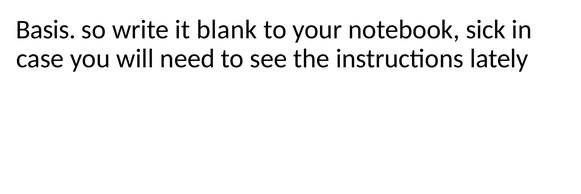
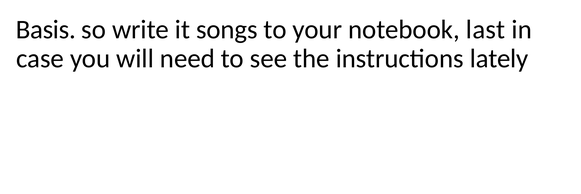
blank: blank -> songs (227, 29)
sick: sick -> last (486, 29)
